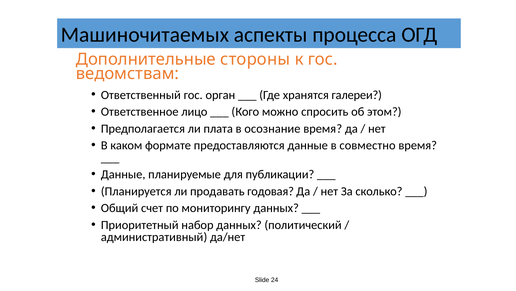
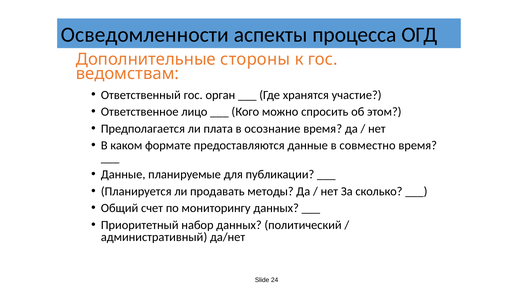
Машиночитаемых: Машиночитаемых -> Осведомленности (145, 35)
галереи: галереи -> участие (357, 95)
годовая: годовая -> методы (271, 191)
